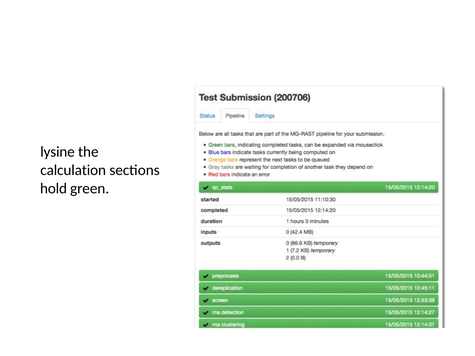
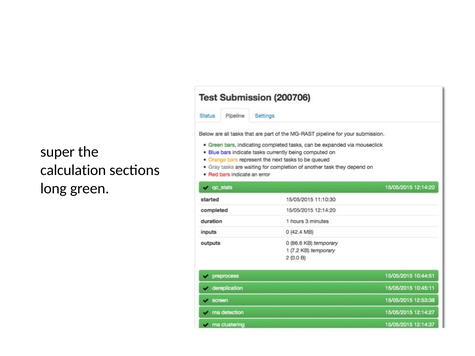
lysine: lysine -> super (57, 152)
hold: hold -> long (53, 189)
